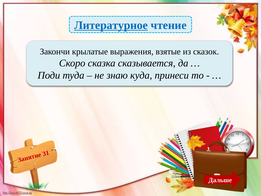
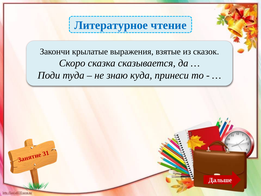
Литературное underline: present -> none (111, 25)
